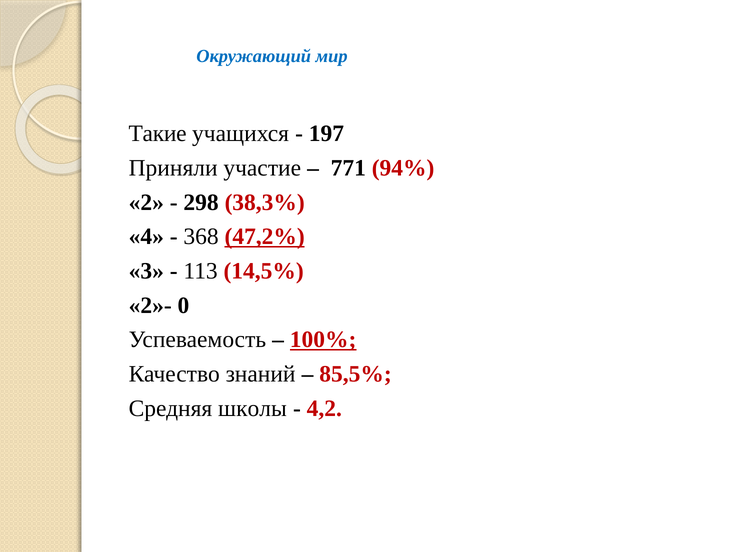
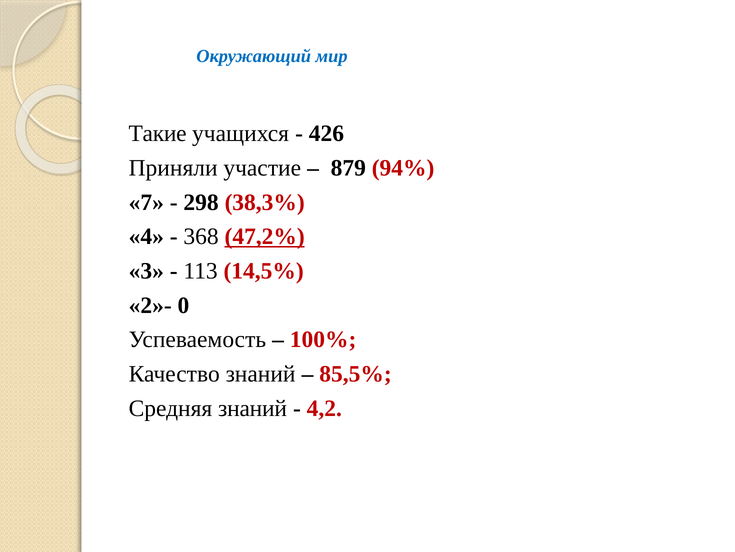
197: 197 -> 426 (326, 133)
771: 771 -> 879 (348, 168)
2: 2 -> 7 (146, 202)
100% underline: present -> none (323, 339)
Средняя школы: школы -> знаний (253, 408)
